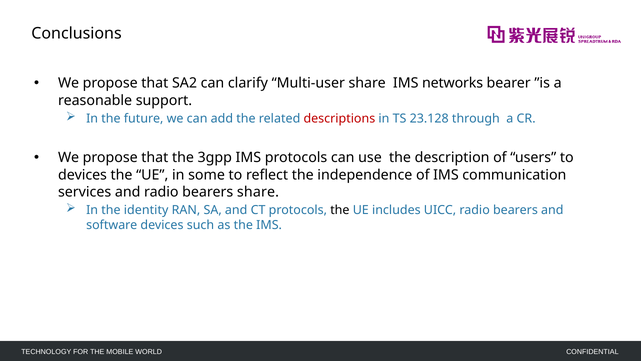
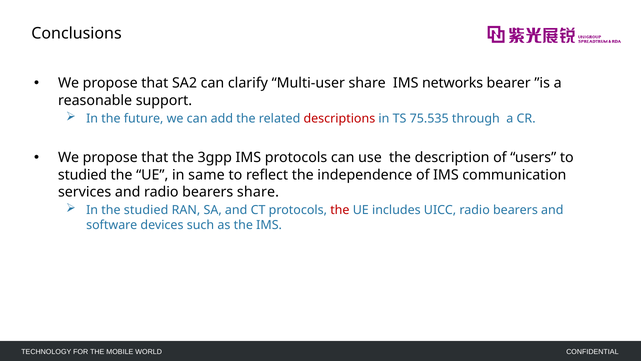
23.128: 23.128 -> 75.535 (429, 119)
devices: devices -> studied (83, 175)
some: some -> same (206, 175)
the identity: identity -> studied (146, 210)
the colour: black -> red (340, 210)
